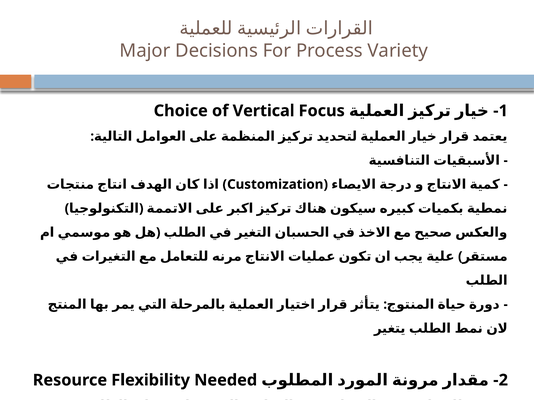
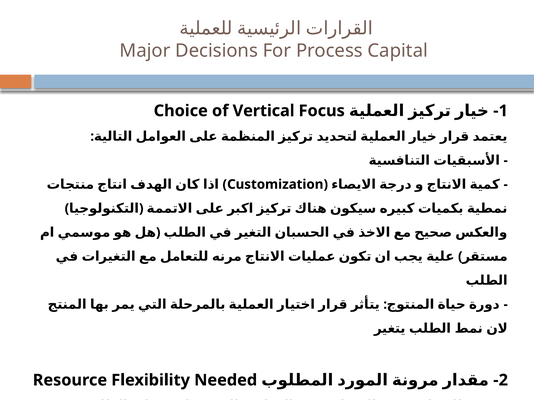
Variety: Variety -> Capital (398, 51)
